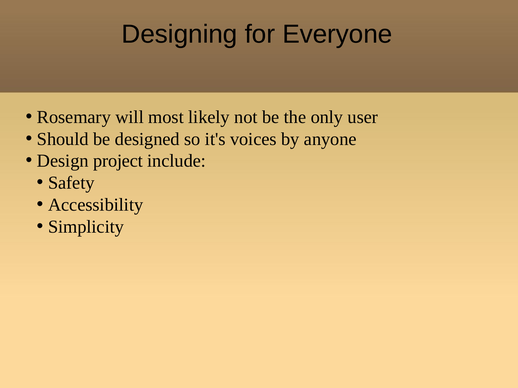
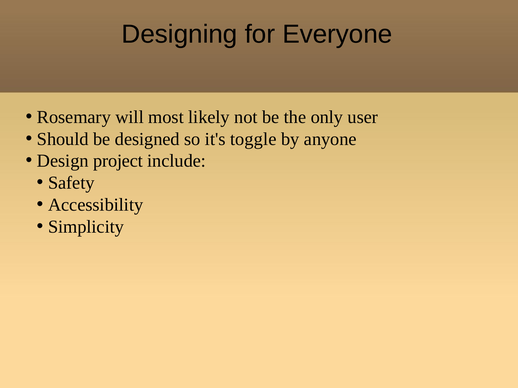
voices: voices -> toggle (253, 139)
